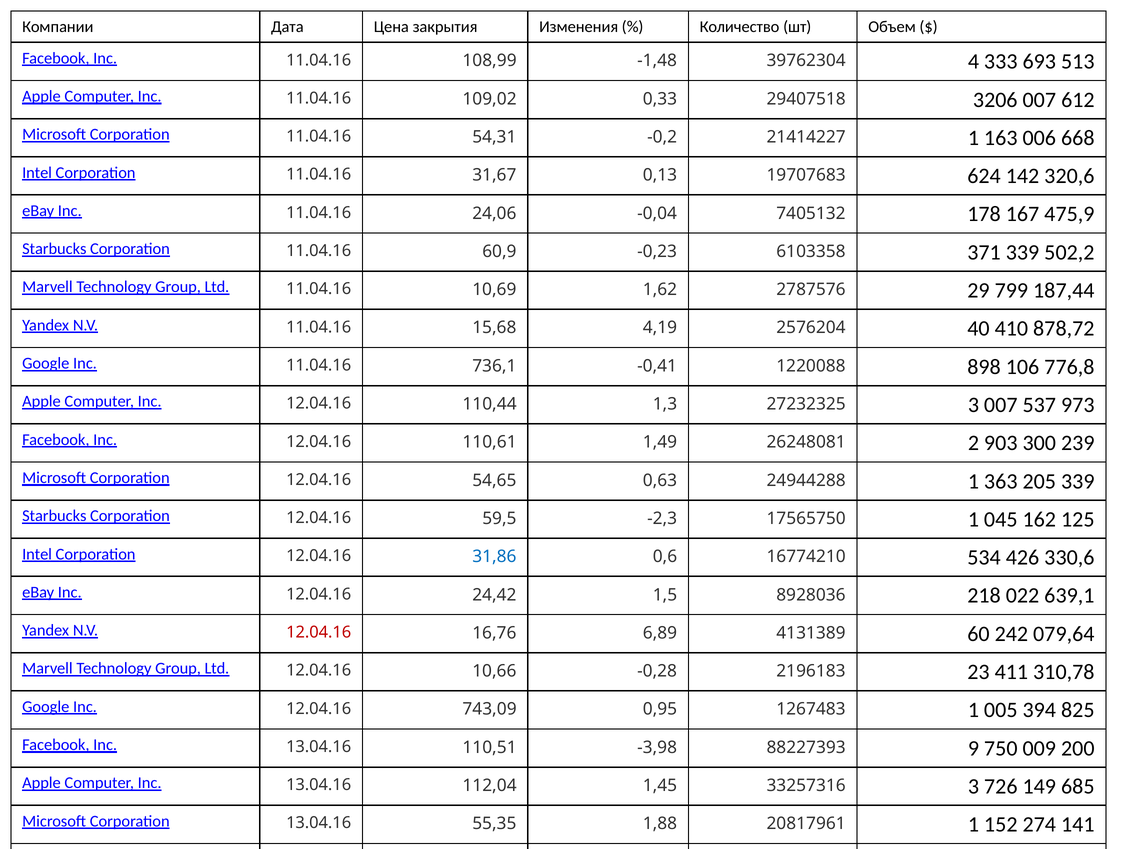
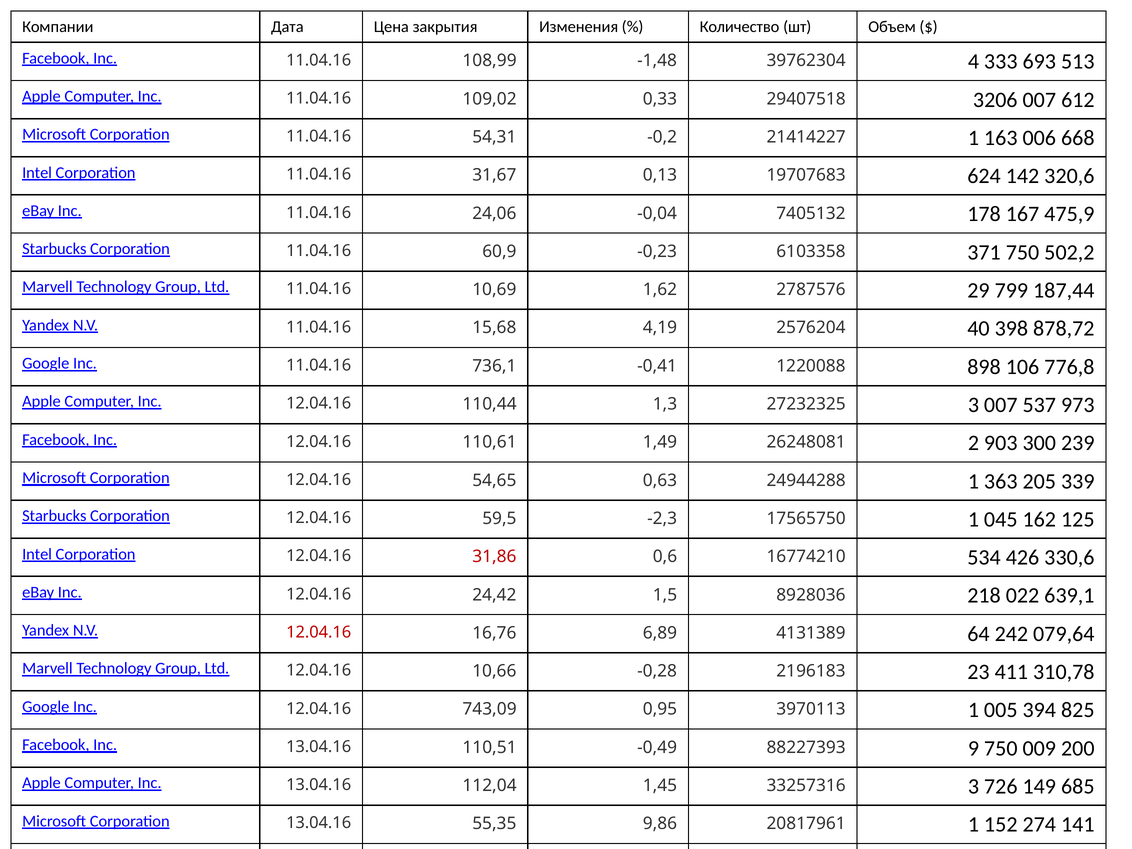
371 339: 339 -> 750 (1023, 252)
410: 410 -> 398 (1011, 329)
31,86 colour: blue -> red (494, 557)
60: 60 -> 64 (978, 634)
1267483: 1267483 -> 3970113 (811, 709)
-3,98: -3,98 -> -0,49 (657, 747)
1,88: 1,88 -> 9,86 (660, 824)
